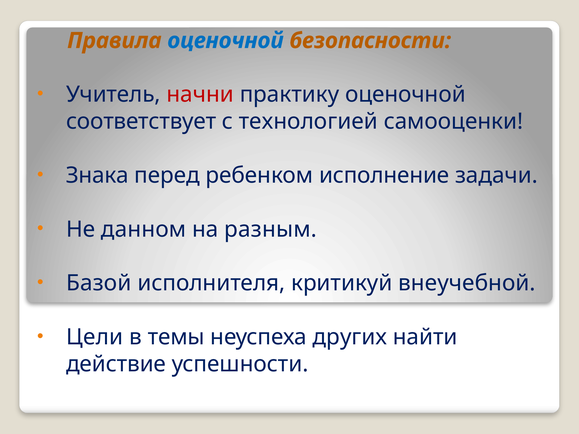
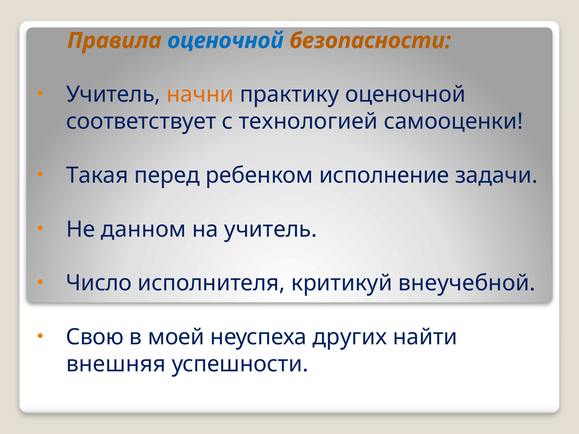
начни colour: red -> orange (200, 95)
Знака: Знака -> Такая (97, 175)
на разным: разным -> учитель (271, 229)
Базой: Базой -> Число (99, 283)
Цели: Цели -> Свою (95, 337)
темы: темы -> моей (176, 337)
действие: действие -> внешняя (116, 364)
